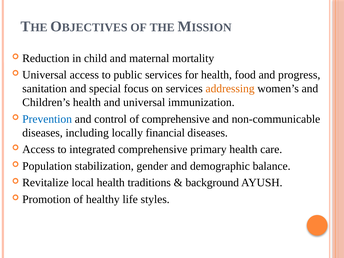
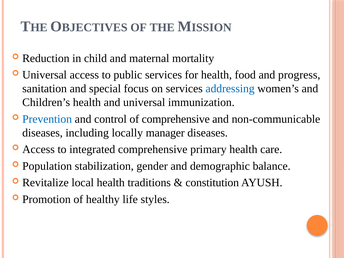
addressing colour: orange -> blue (230, 89)
financial: financial -> manager (165, 133)
background: background -> constitution (212, 183)
